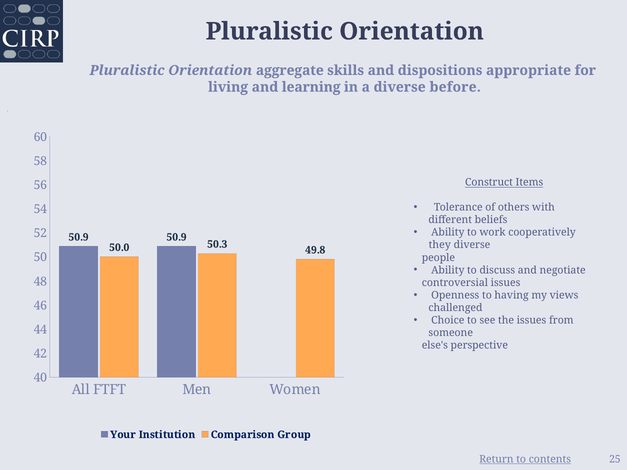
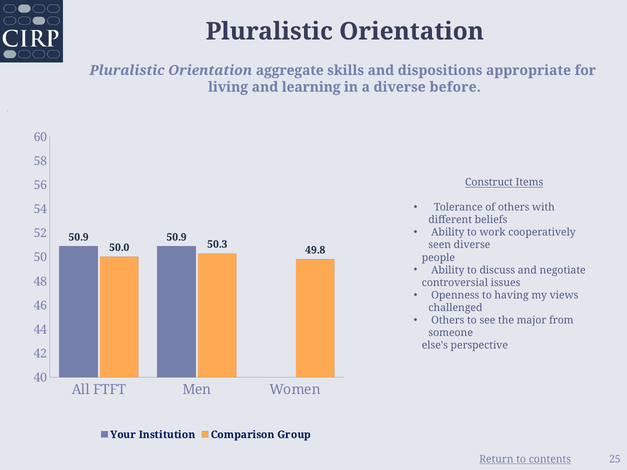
they: they -> seen (440, 245)
Choice: Choice -> Others (448, 320)
the issues: issues -> major (531, 320)
